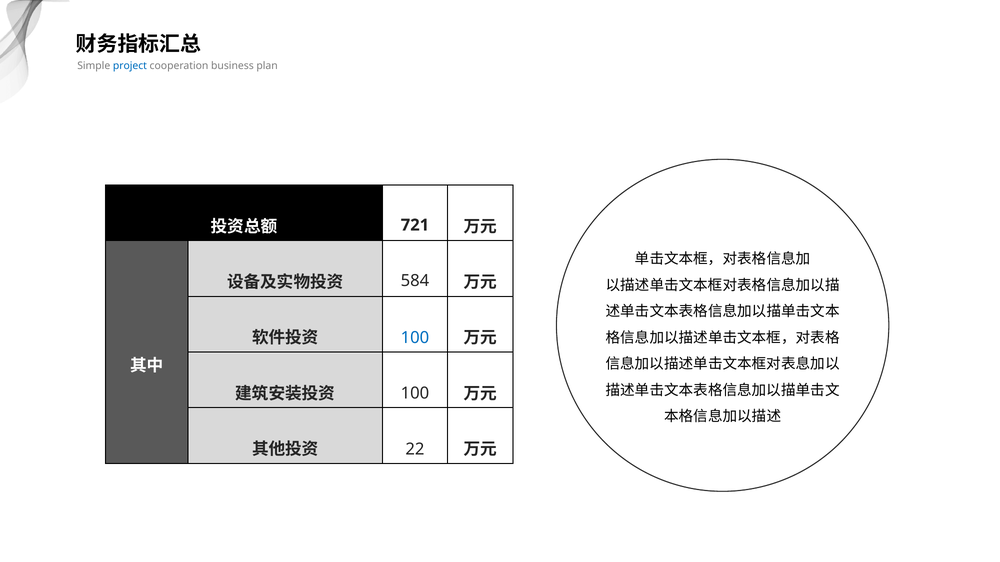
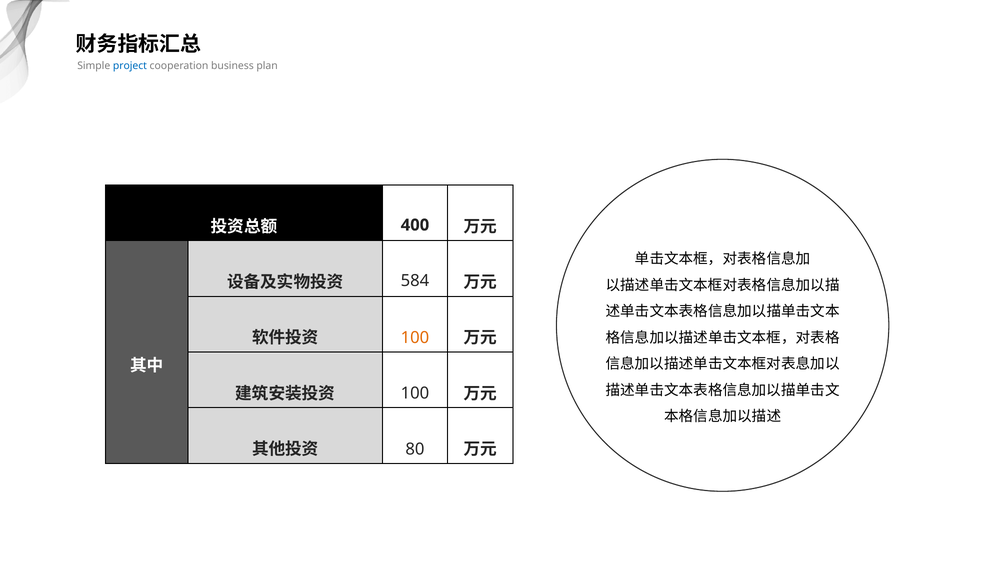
721: 721 -> 400 (415, 225)
100 colour: blue -> orange (415, 338)
22: 22 -> 80 (415, 450)
